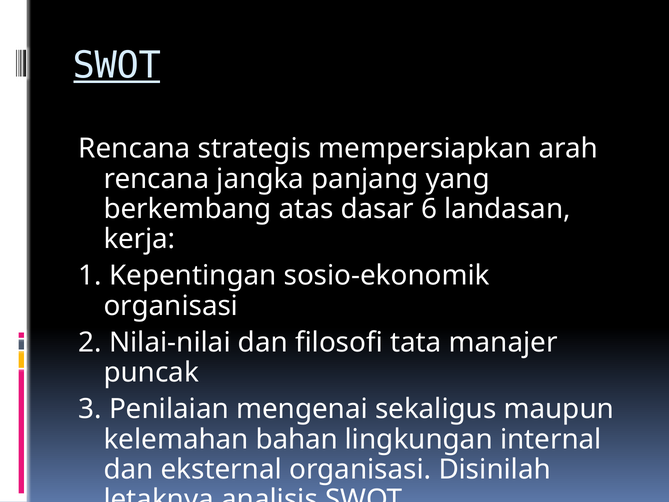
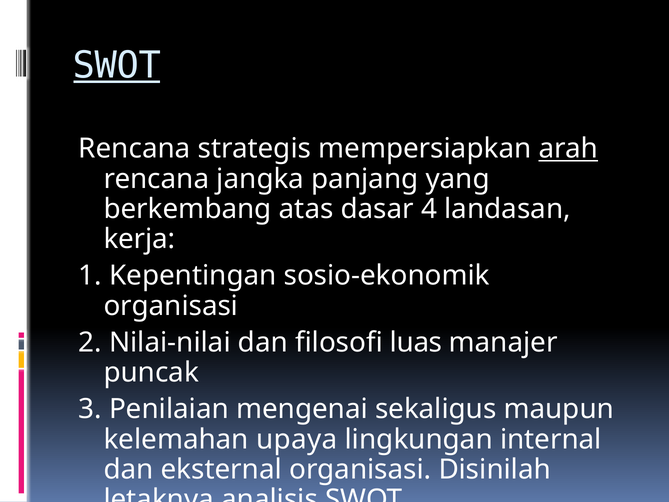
arah underline: none -> present (568, 149)
6: 6 -> 4 (429, 209)
tata: tata -> luas (416, 342)
bahan: bahan -> upaya (297, 439)
